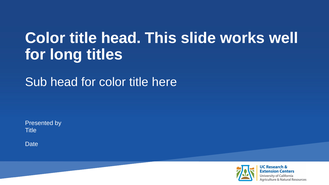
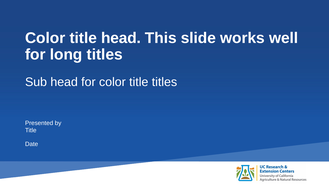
title here: here -> titles (164, 82)
